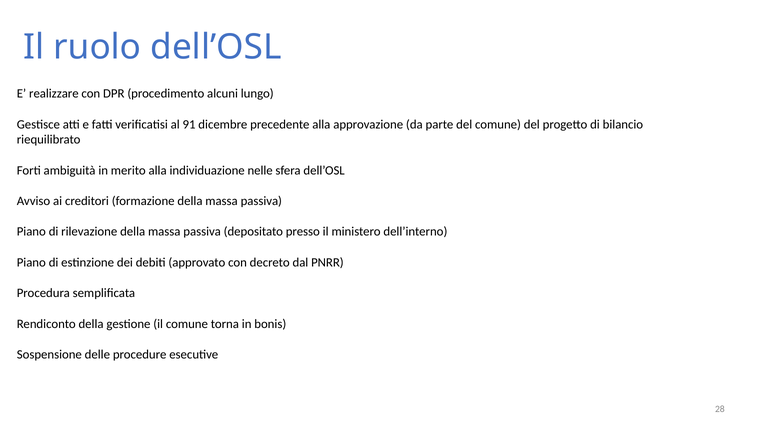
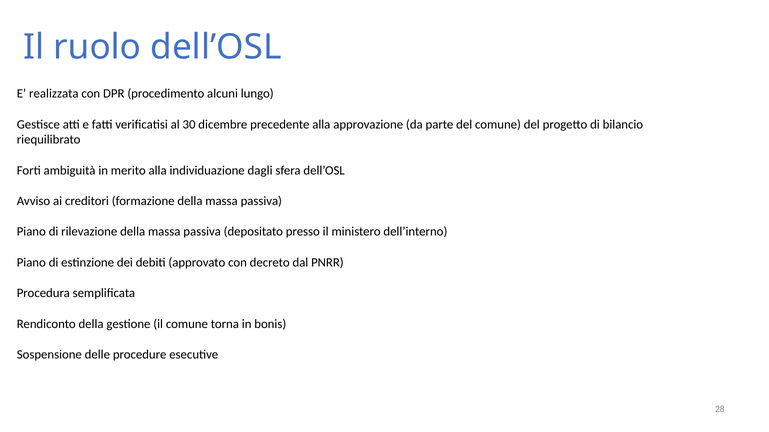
realizzare: realizzare -> realizzata (54, 94)
91: 91 -> 30 (189, 124)
nelle: nelle -> dagli (260, 171)
